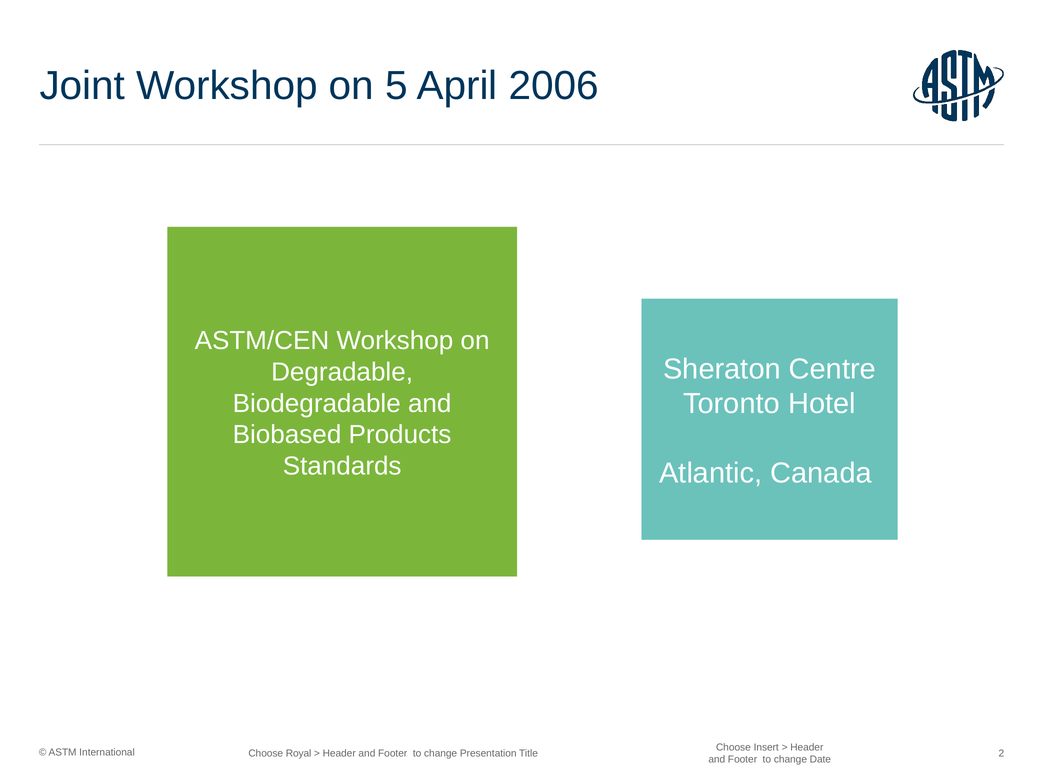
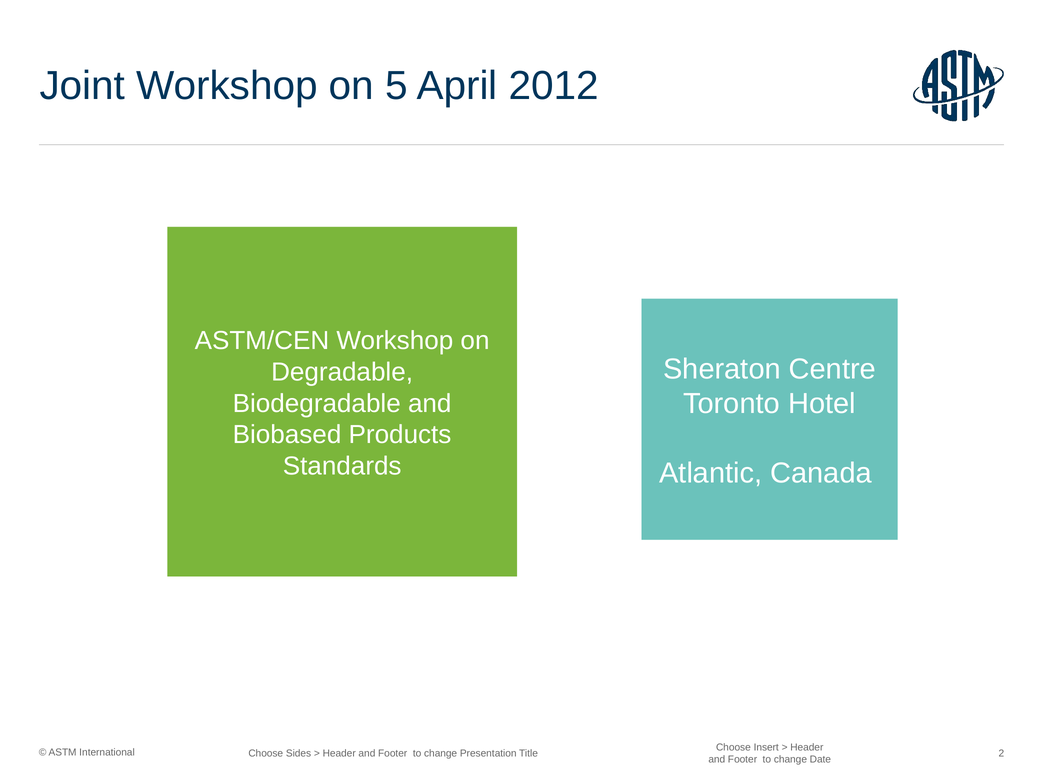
2006: 2006 -> 2012 (554, 86)
Royal: Royal -> Sides (299, 754)
